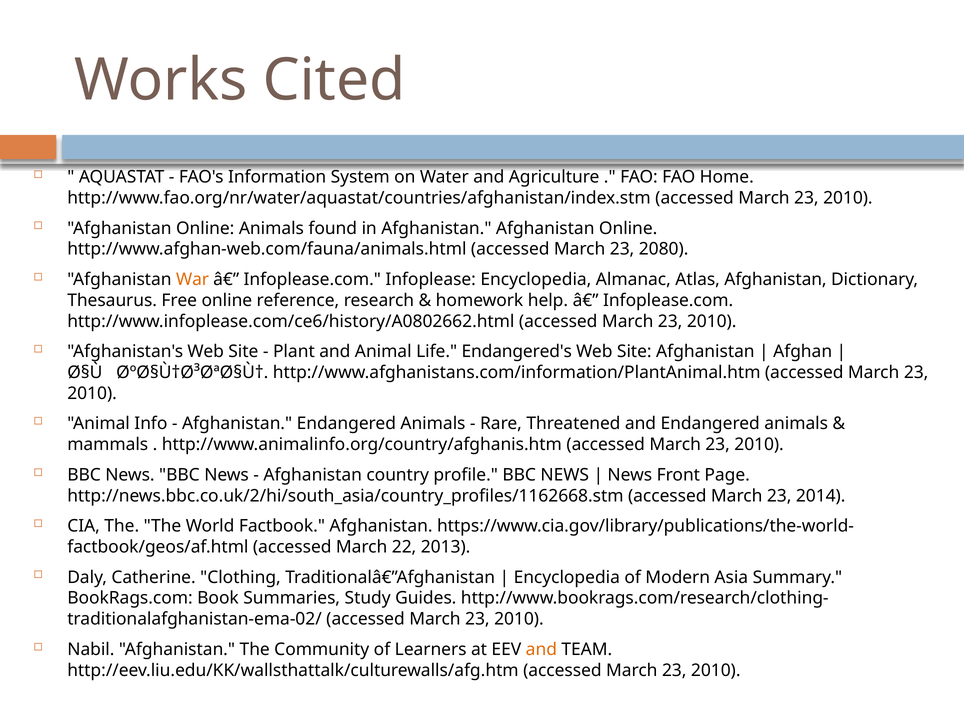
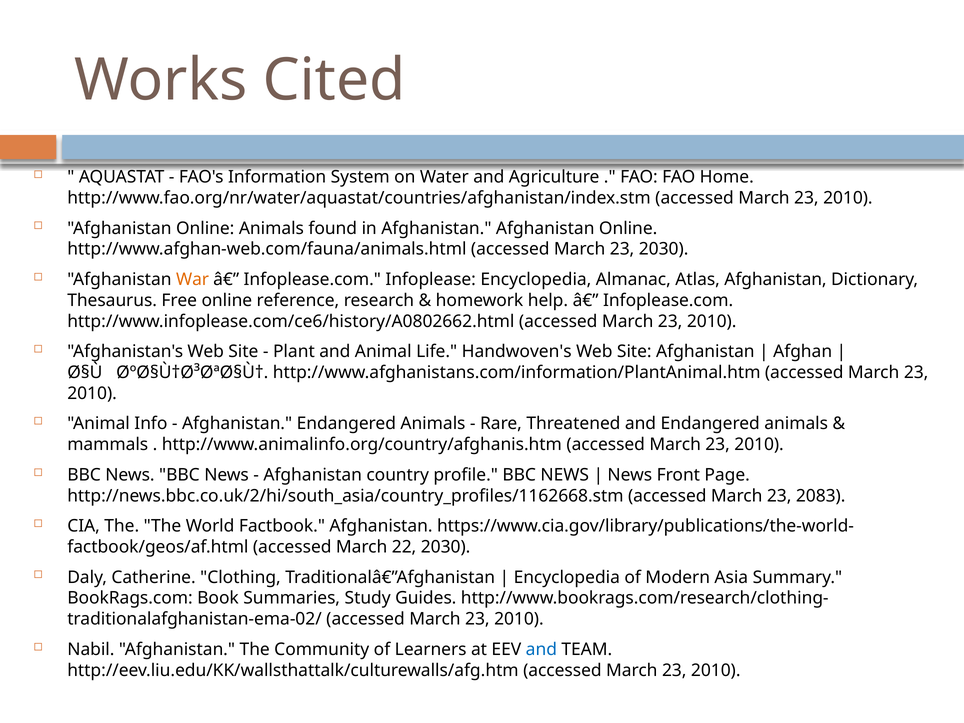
23 2080: 2080 -> 2030 (664, 249)
Endangered's: Endangered's -> Handwoven's (517, 352)
2014: 2014 -> 2083 (821, 496)
22 2013: 2013 -> 2030 (446, 547)
and colour: orange -> blue (541, 649)
